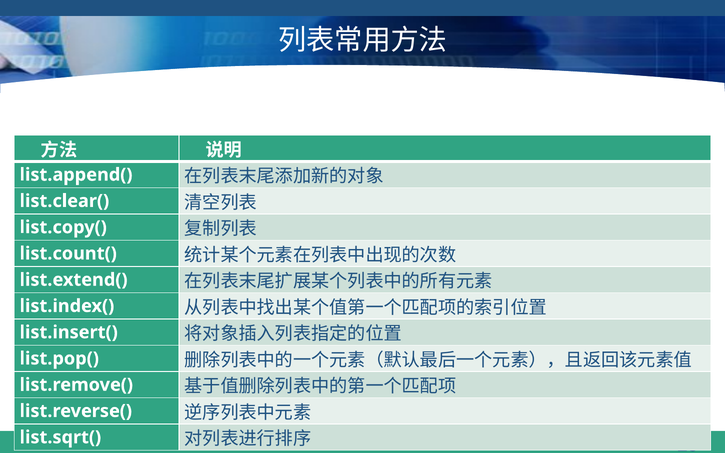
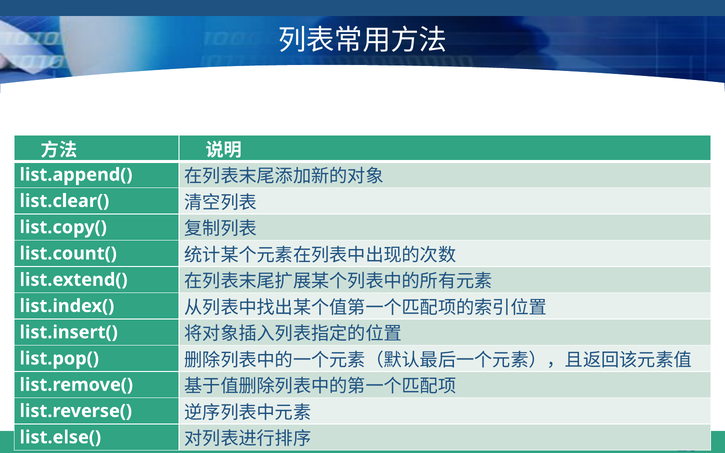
list.sqrt(: list.sqrt( -> list.else( (60, 437)
